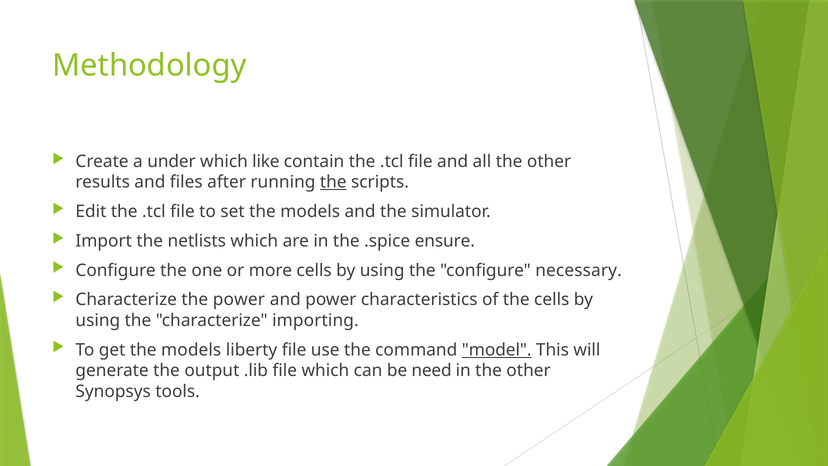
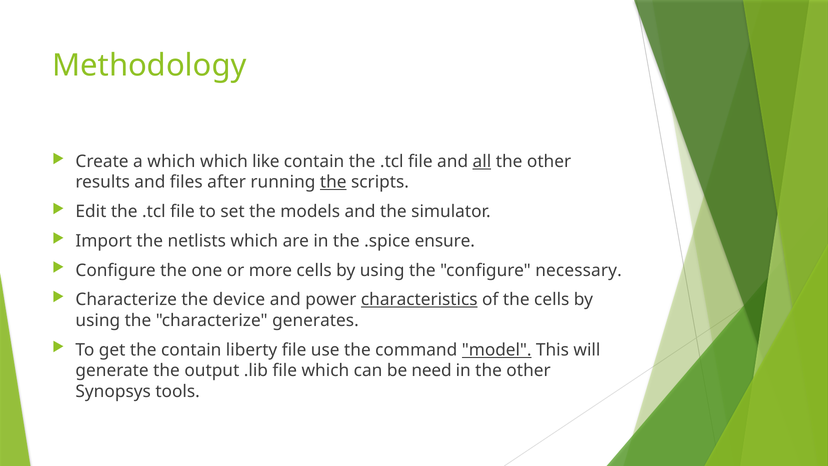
a under: under -> which (171, 161)
all underline: none -> present (482, 161)
the power: power -> device (239, 300)
characteristics underline: none -> present (419, 300)
importing: importing -> generates (315, 320)
get the models: models -> contain (191, 350)
